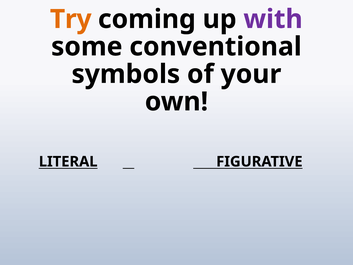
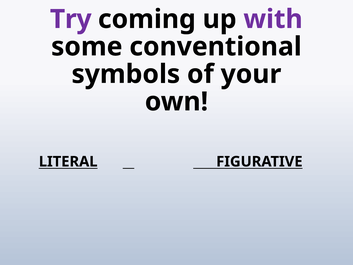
Try colour: orange -> purple (71, 19)
